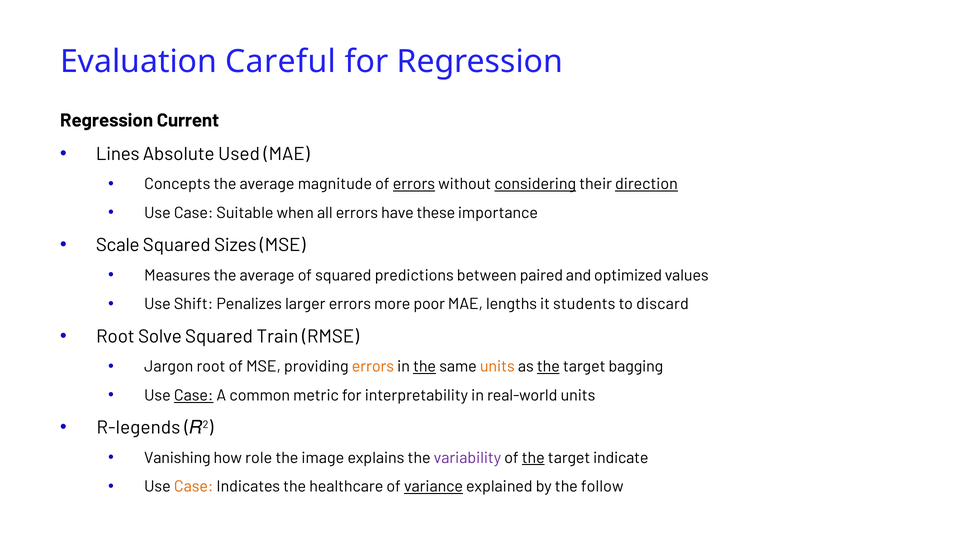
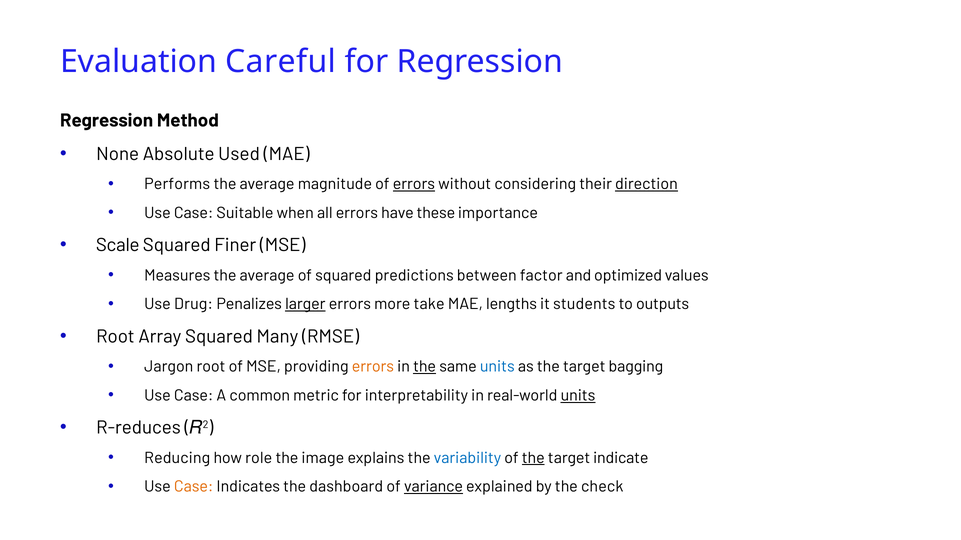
Current: Current -> Method (188, 121)
Lines: Lines -> None (118, 154)
Concepts: Concepts -> Performs (177, 184)
considering underline: present -> none (535, 184)
Sizes: Sizes -> Finer (235, 245)
paired: paired -> factor (541, 276)
Shift: Shift -> Drug (194, 305)
larger underline: none -> present (305, 305)
poor: poor -> take (429, 305)
discard: discard -> outputs (663, 305)
Solve: Solve -> Array (160, 337)
Train: Train -> Many (277, 337)
units colour: orange -> blue (497, 367)
the underline: present -> none (548, 367)
Case underline: present -> none (194, 396)
units underline: none -> present (578, 396)
R-legends: R-legends -> R-reduces (138, 428)
Vanishing: Vanishing -> Reducing (177, 458)
variability colour: purple -> blue (467, 458)
healthcare: healthcare -> dashboard (346, 487)
follow: follow -> check (602, 487)
